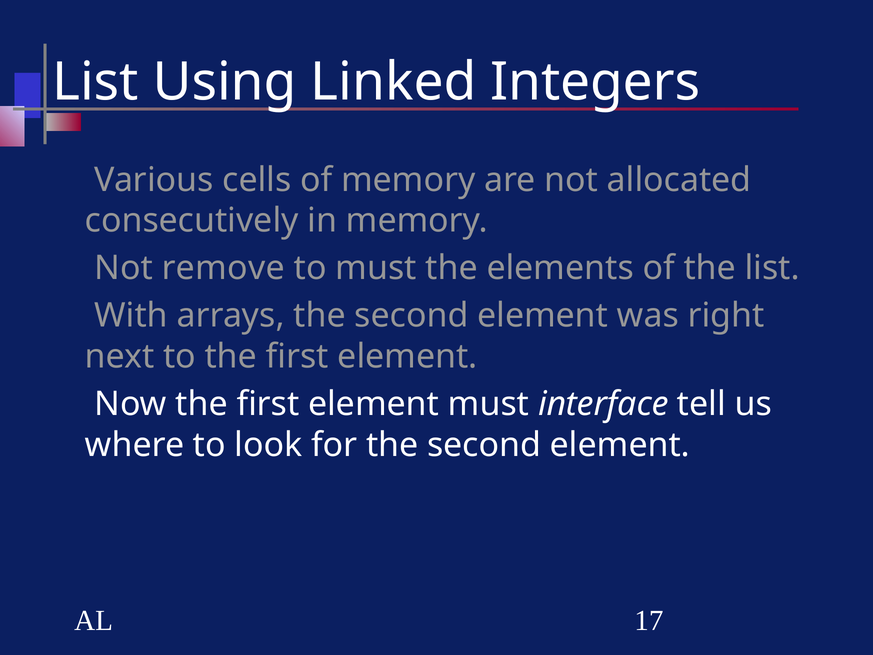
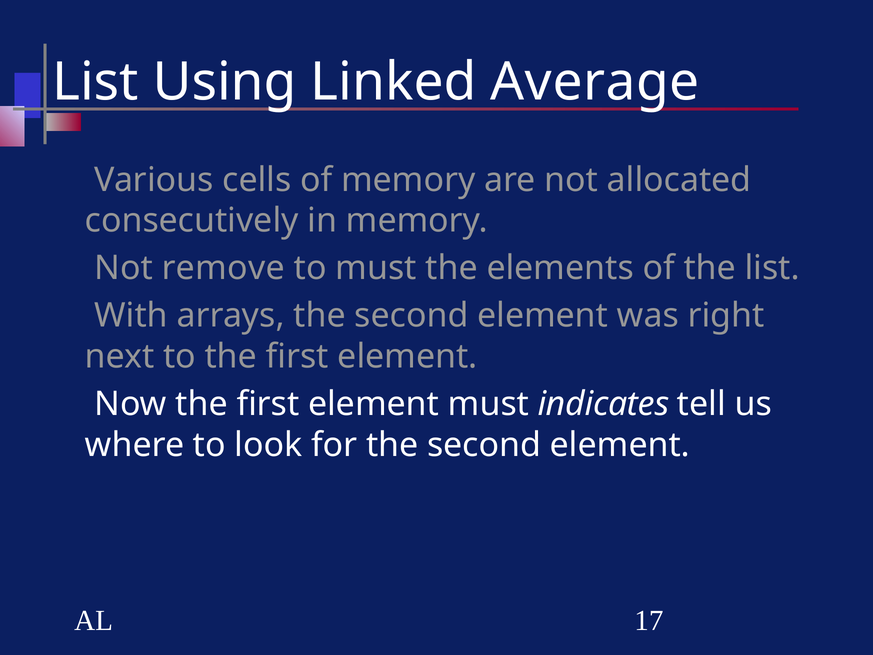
Integers: Integers -> Average (595, 82)
interface: interface -> indicates (603, 404)
